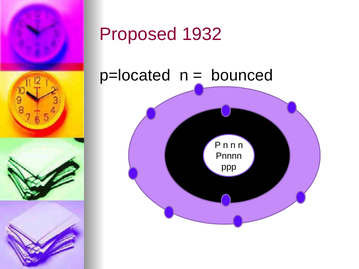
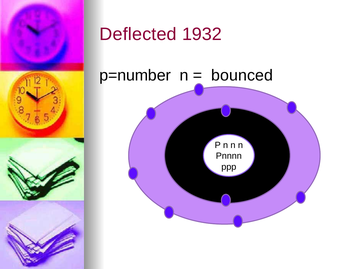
Proposed: Proposed -> Deflected (138, 34)
p=located: p=located -> p=number (135, 75)
